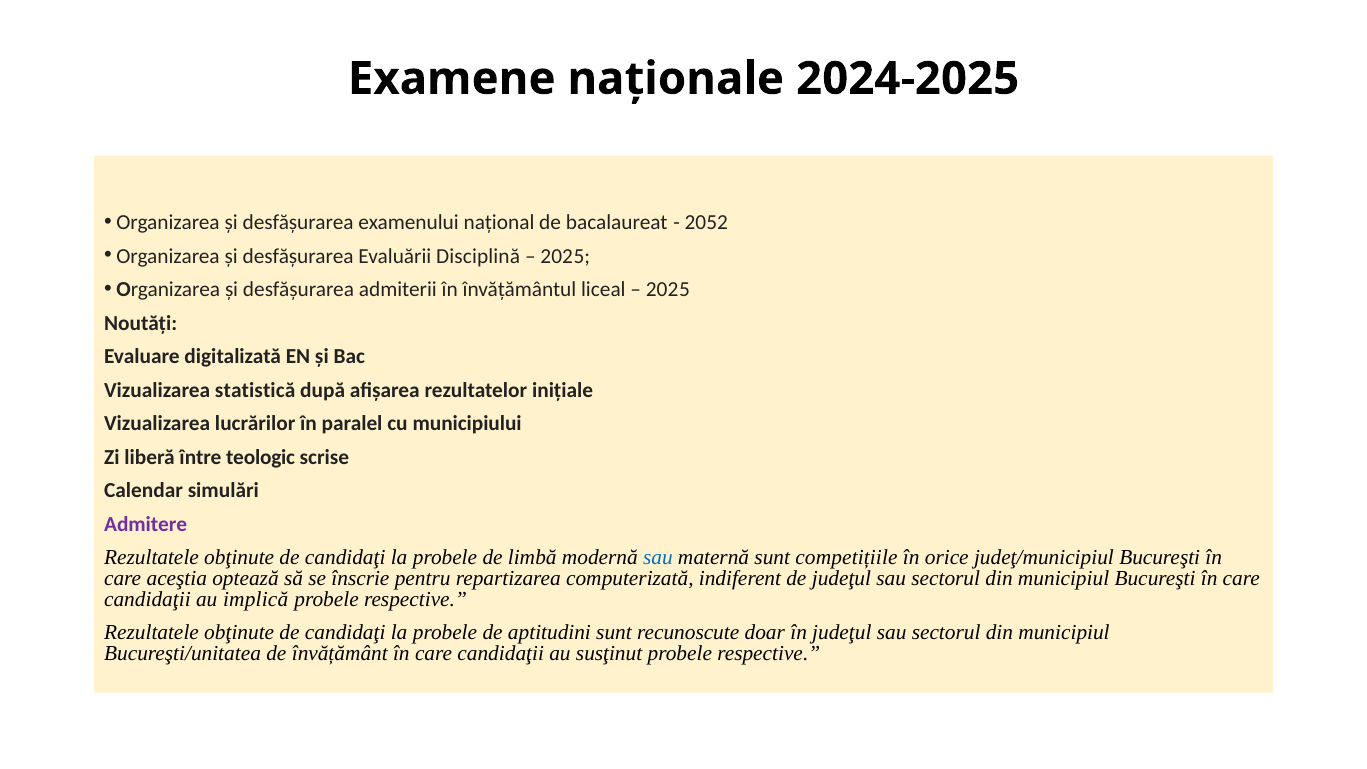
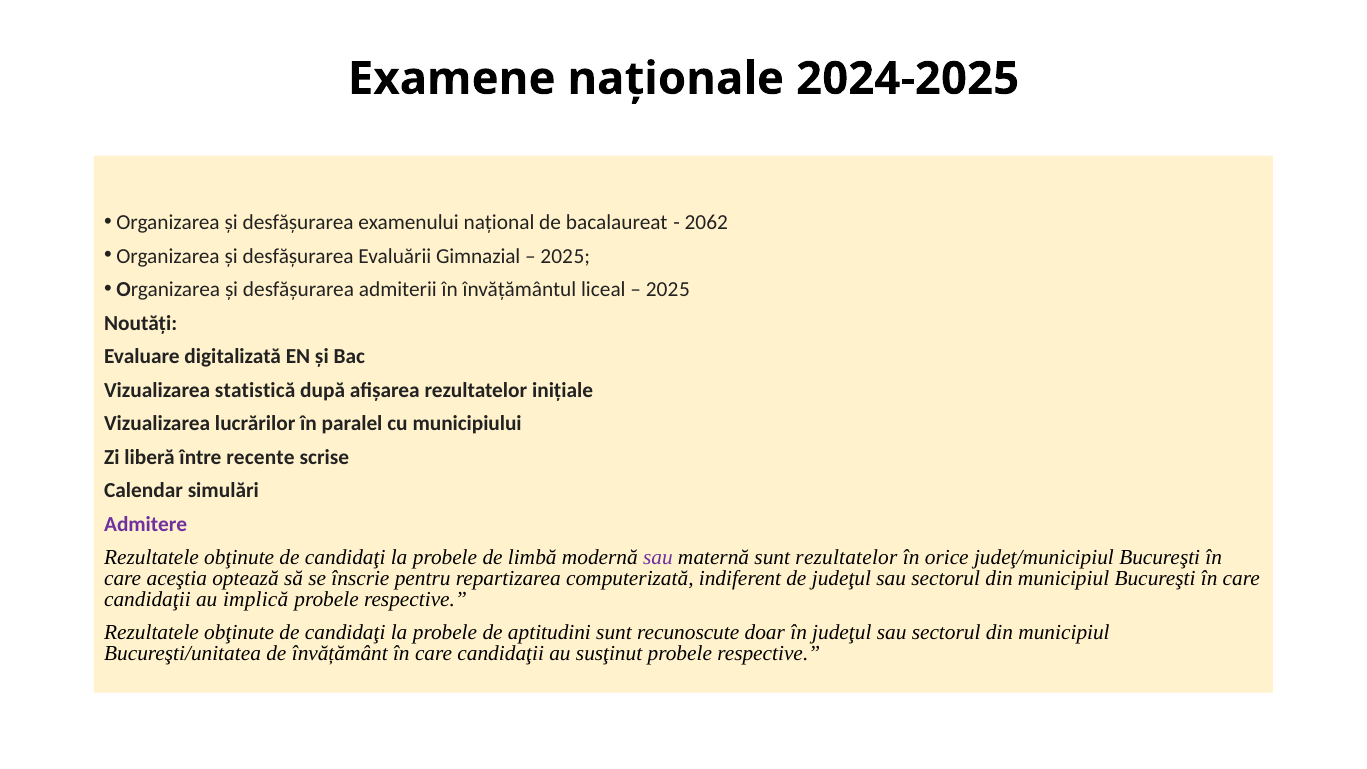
2052: 2052 -> 2062 (706, 222)
Disciplină: Disciplină -> Gimnazial (478, 256)
teologic: teologic -> recente (260, 457)
sau colour: blue -> purple (658, 558)
sunt competițiile: competițiile -> rezultatelor (846, 558)
